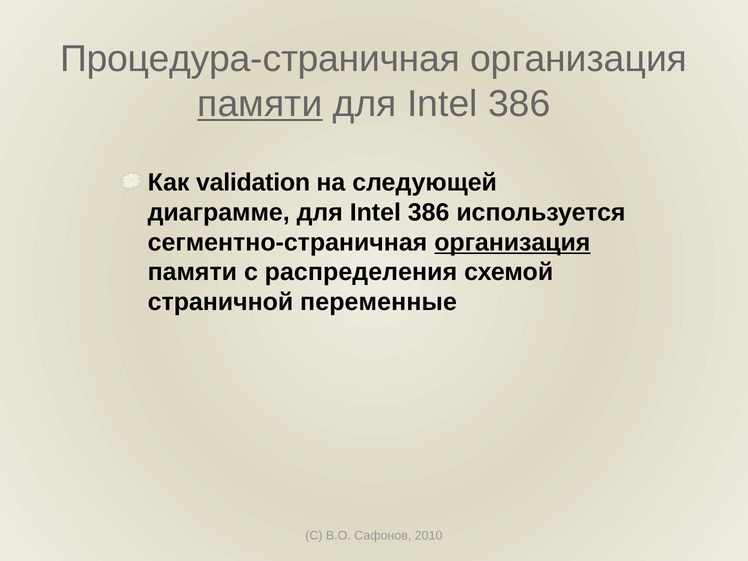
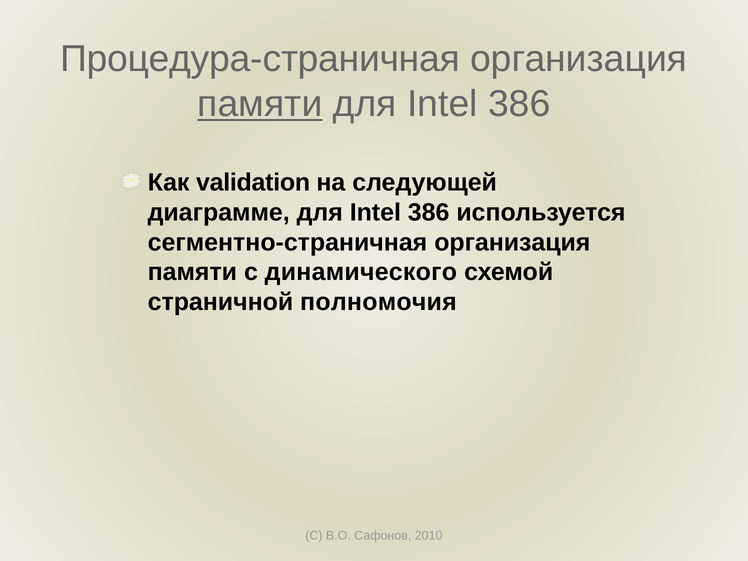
организация underline: present -> none (512, 242)
распределения: распределения -> динамического (361, 272)
переменные: переменные -> полномочия (378, 302)
